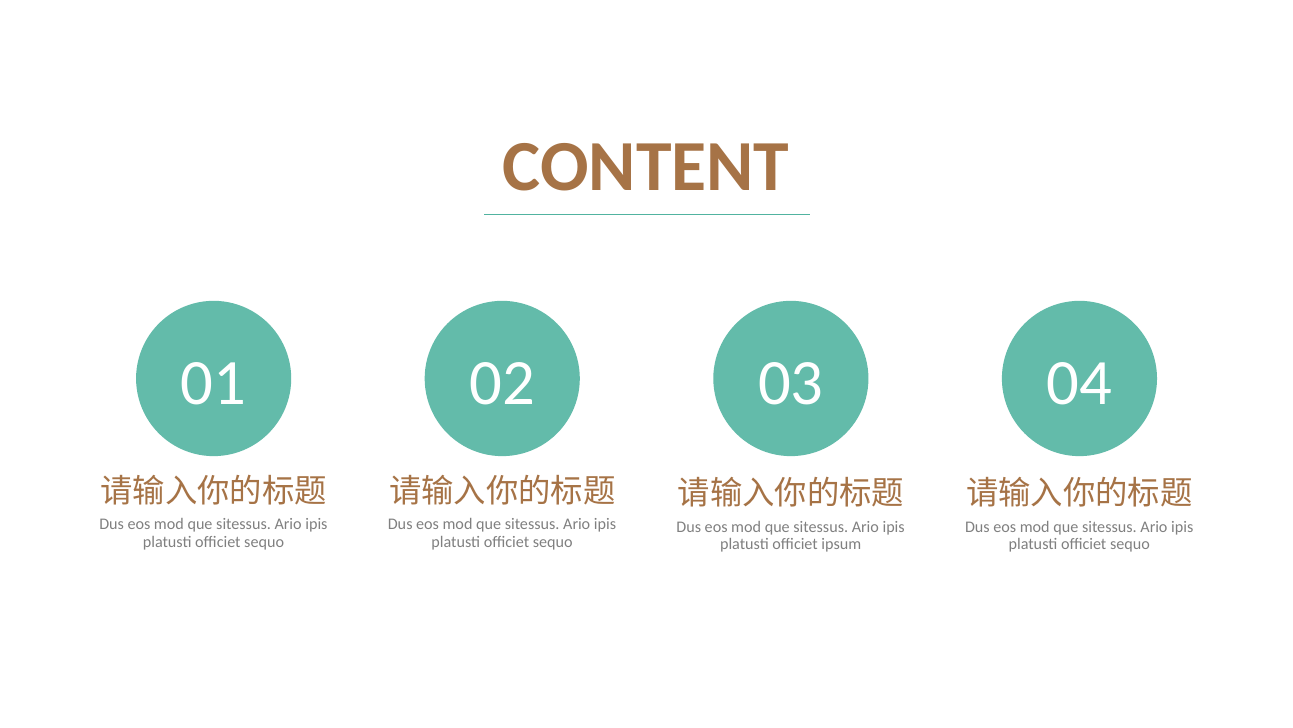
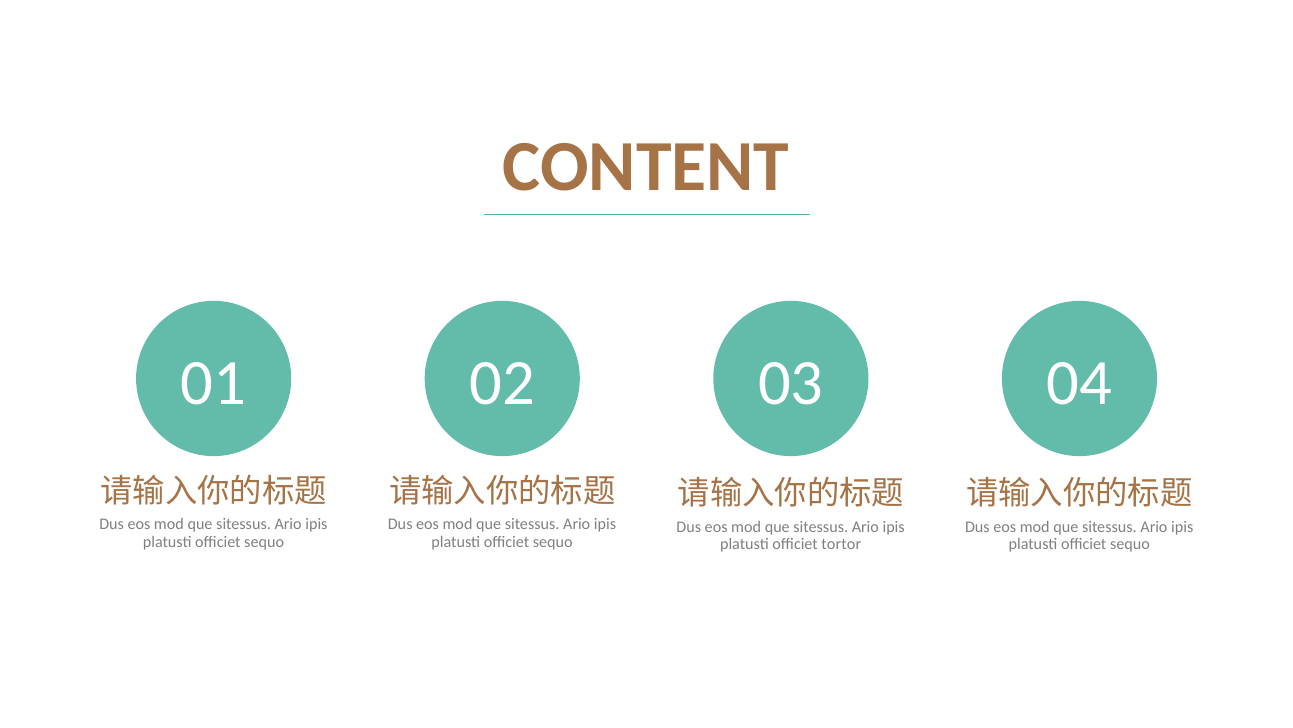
ipsum: ipsum -> tortor (841, 544)
